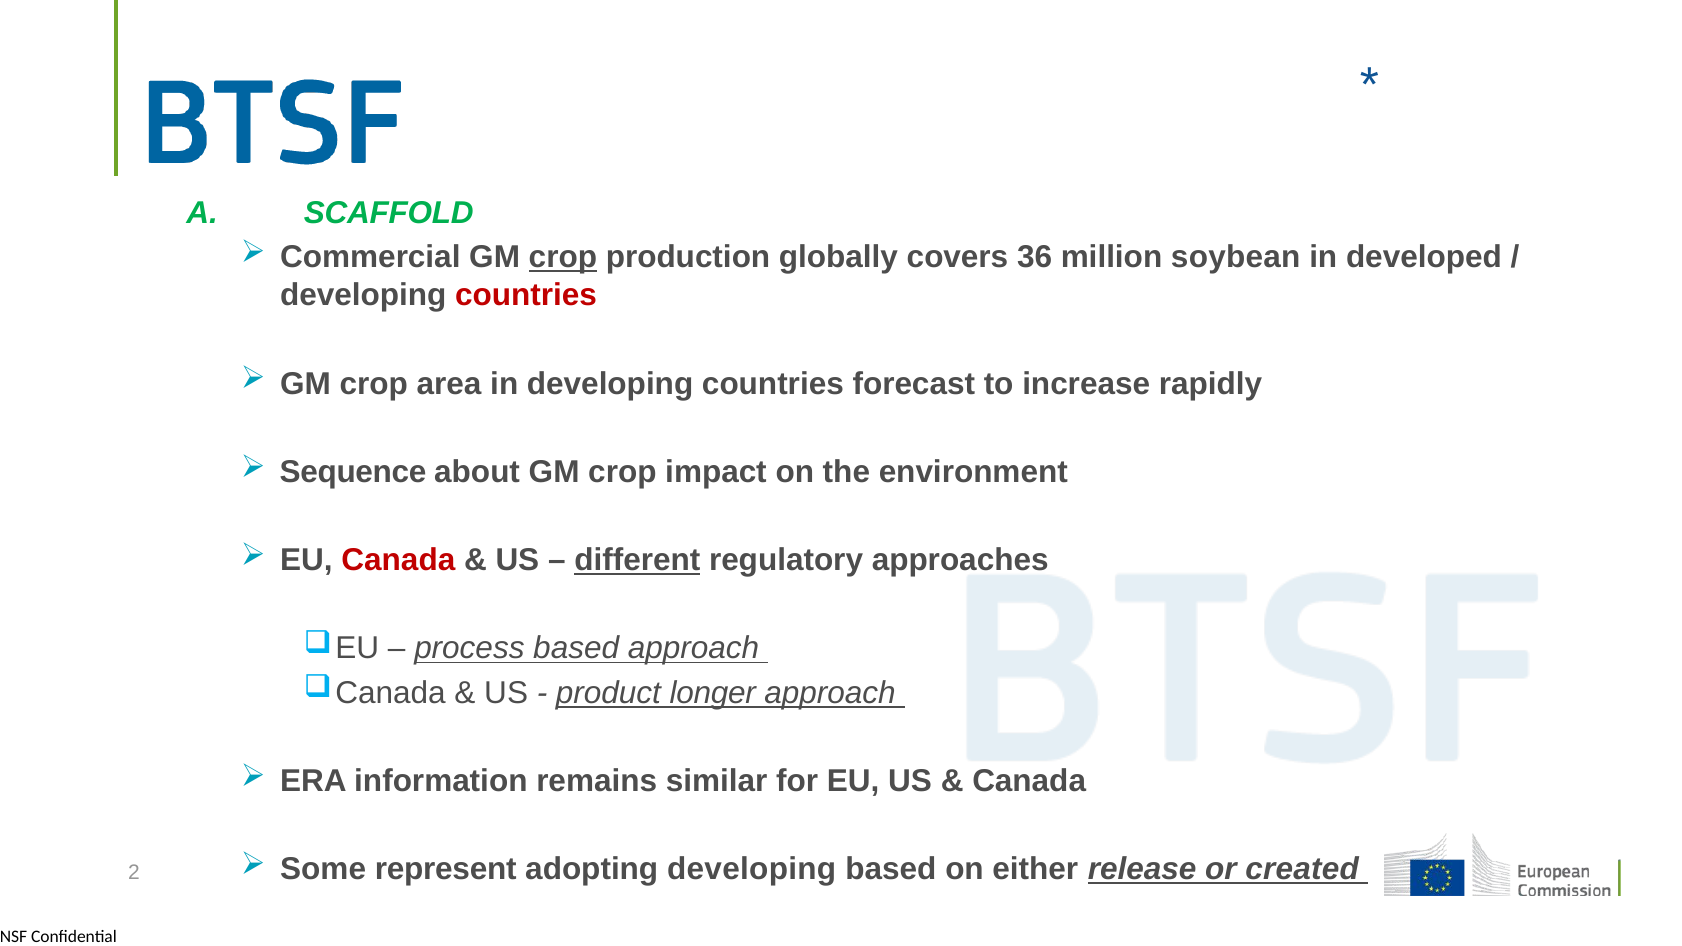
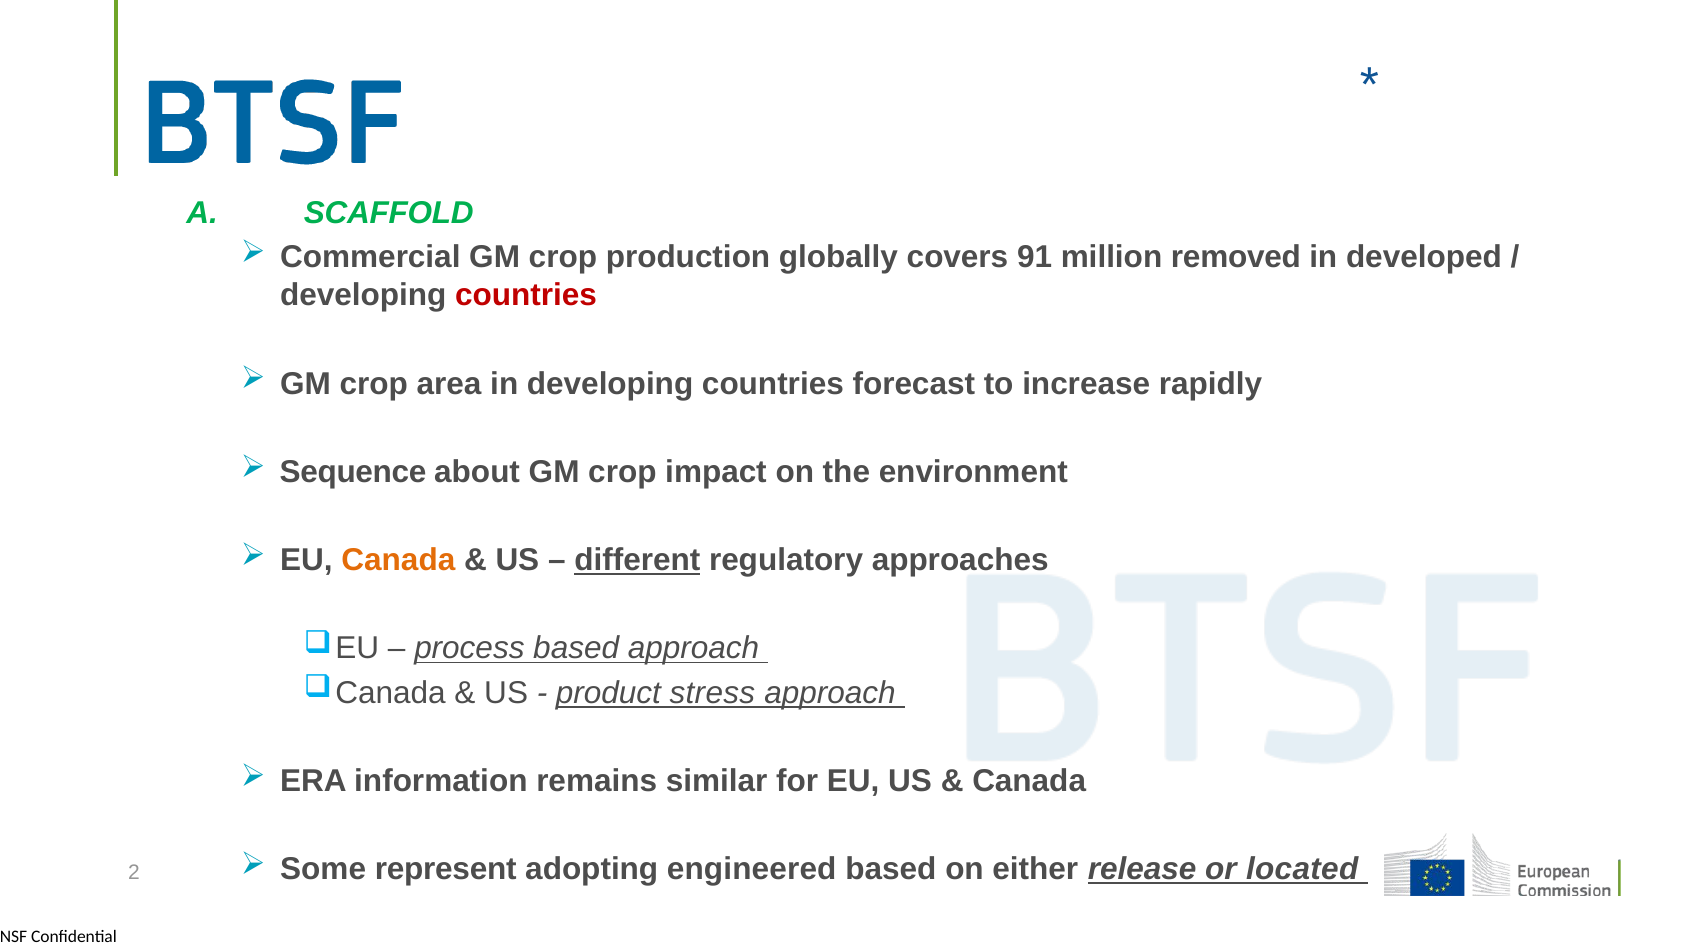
crop underline: present -> none (563, 258)
36: 36 -> 91 (1035, 258)
soybean: soybean -> removed (1236, 258)
Canada colour: red -> orange (398, 560)
longer: longer -> stress (712, 693)
adopting developing: developing -> engineered (752, 869)
created: created -> located (1302, 869)
